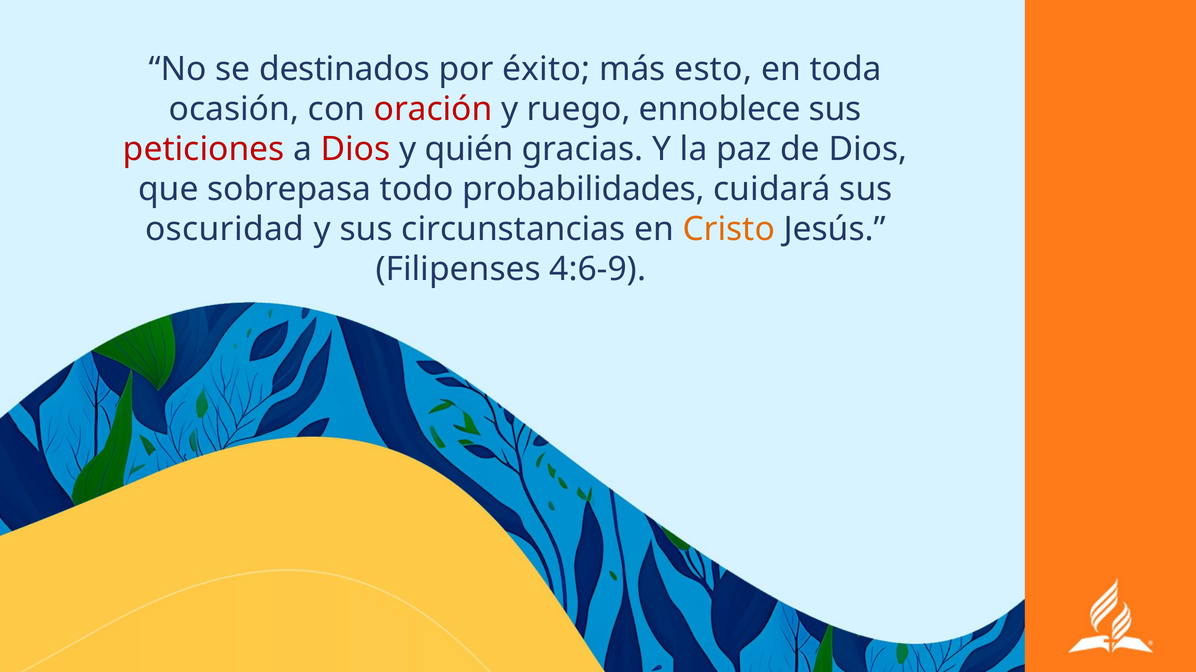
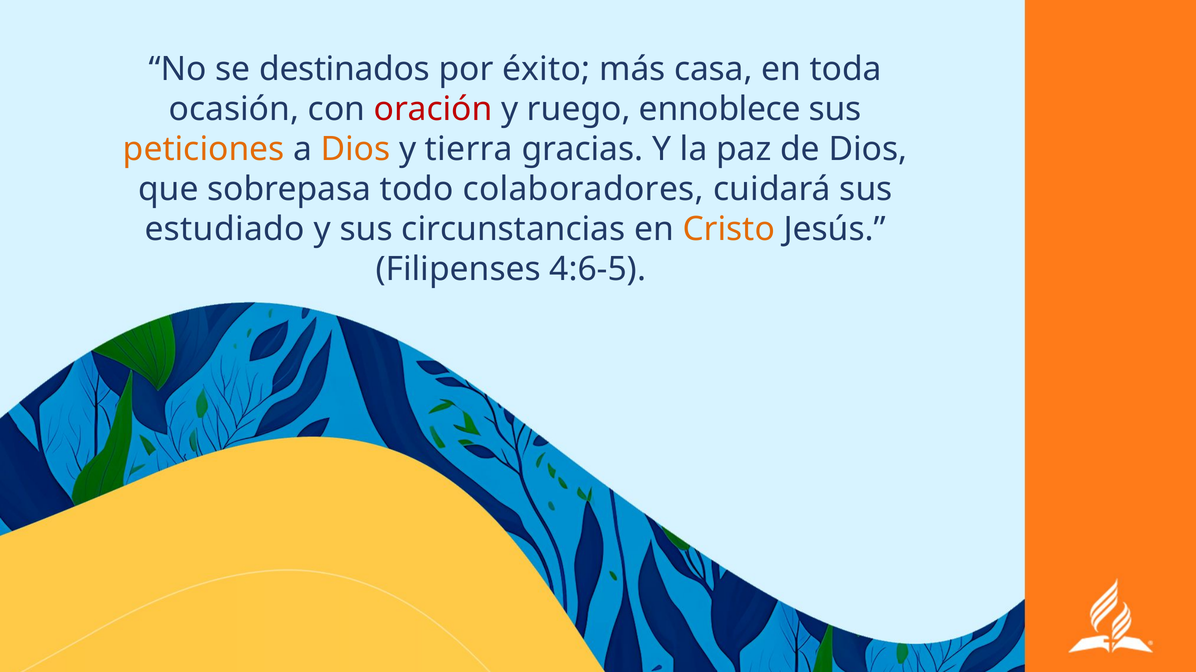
esto: esto -> casa (713, 69)
peticiones colour: red -> orange (204, 149)
Dios colour: red -> orange (356, 149)
quién: quién -> tierra (469, 149)
probabilidades: probabilidades -> colaboradores (583, 189)
oscuridad: oscuridad -> estudiado (225, 229)
4:6-9: 4:6-9 -> 4:6-5 (598, 269)
